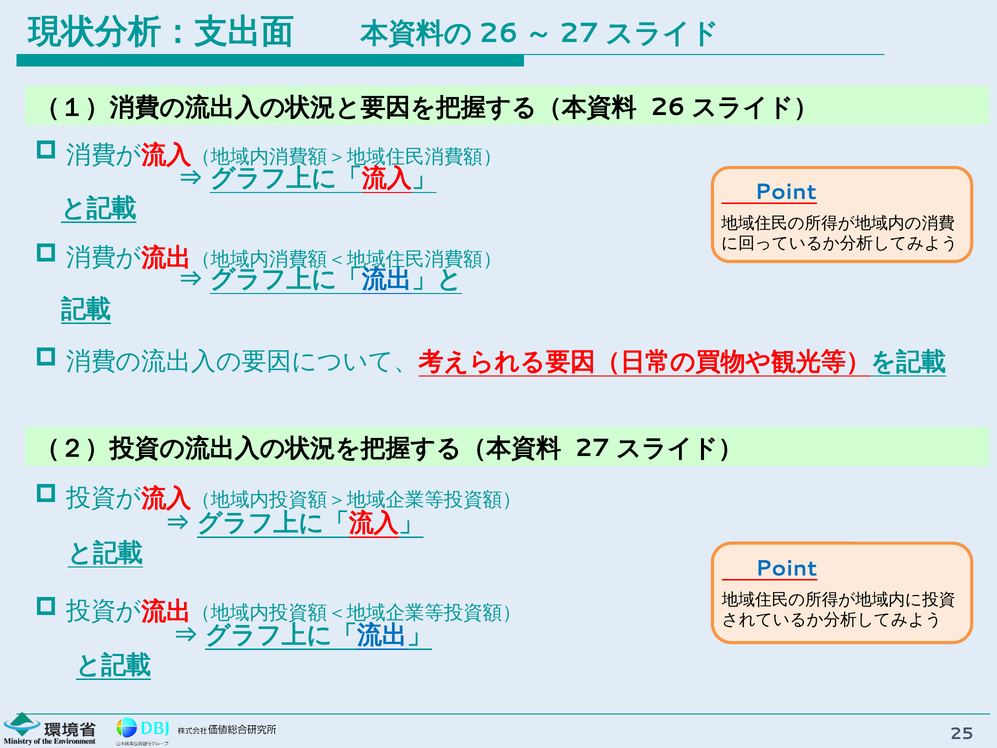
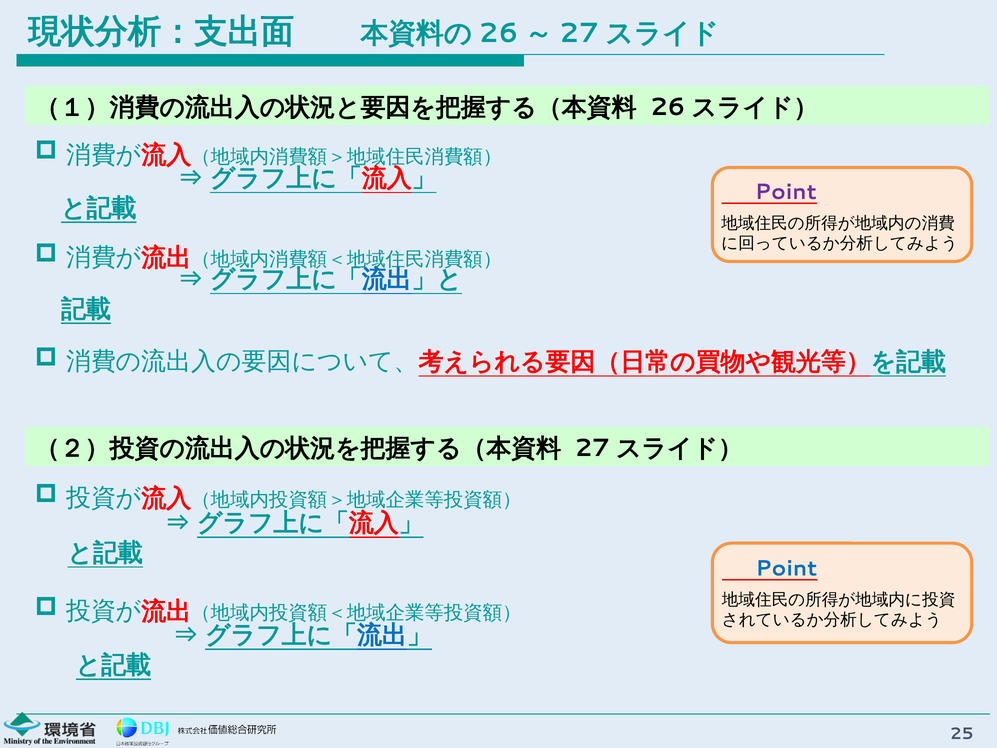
Point colour: blue -> purple (786, 192)
